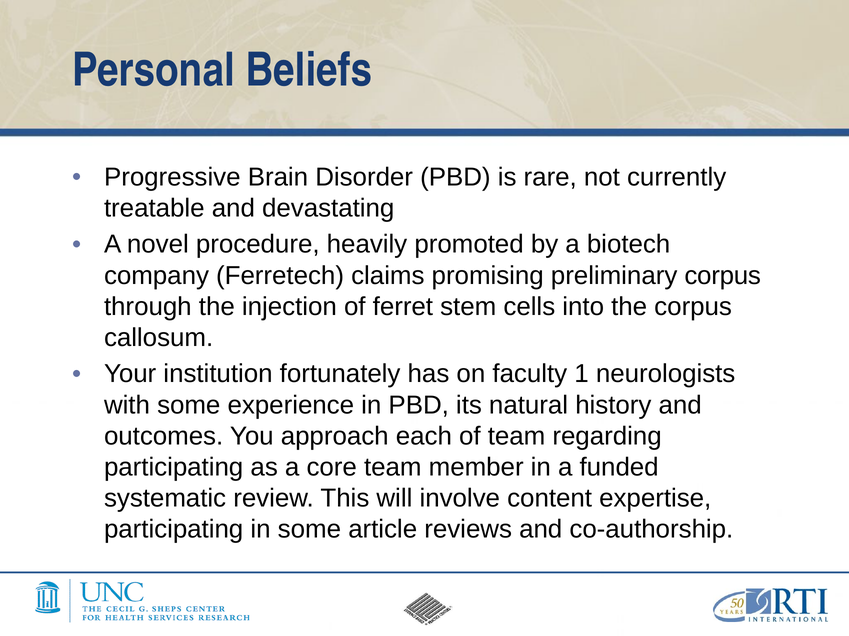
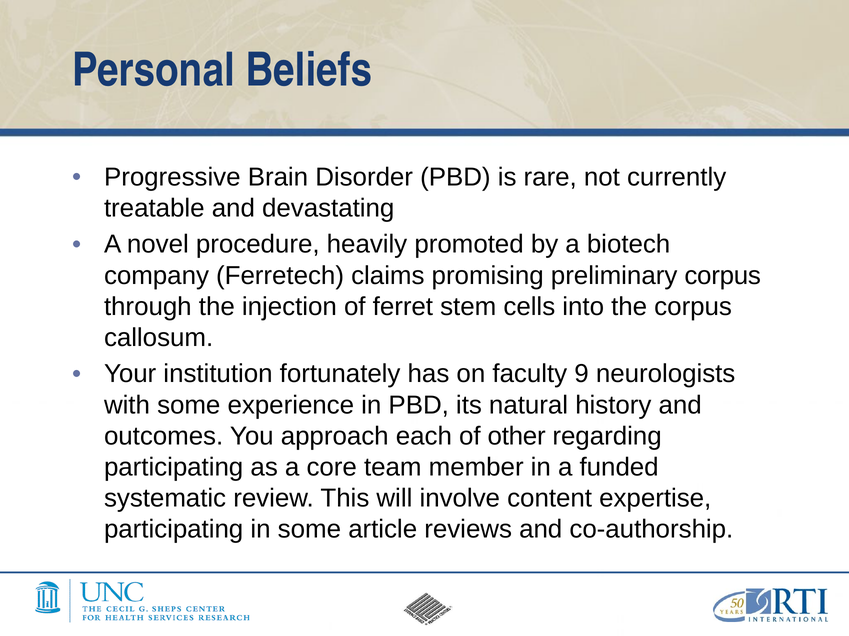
1: 1 -> 9 (581, 374)
of team: team -> other (517, 437)
